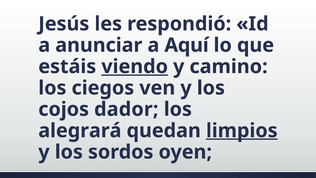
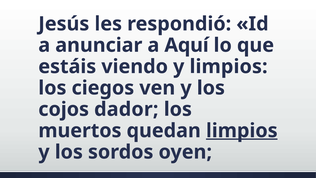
viendo underline: present -> none (135, 67)
y camino: camino -> limpios (229, 67)
alegrará: alegrará -> muertos (80, 130)
